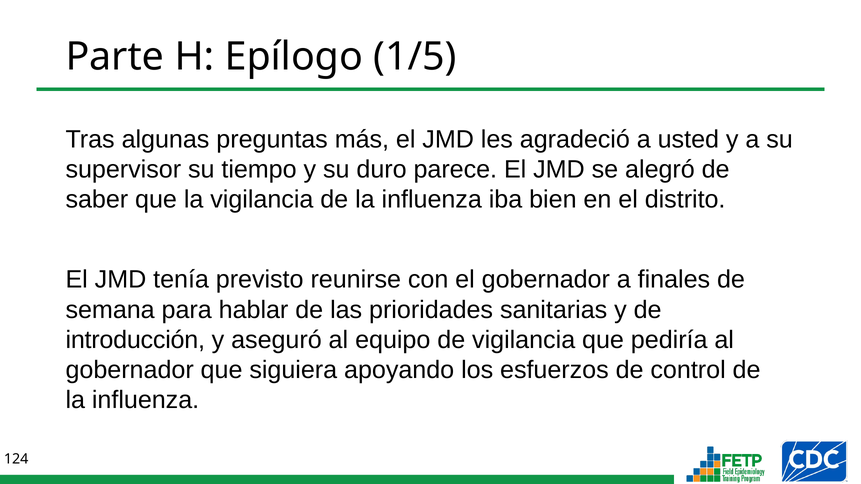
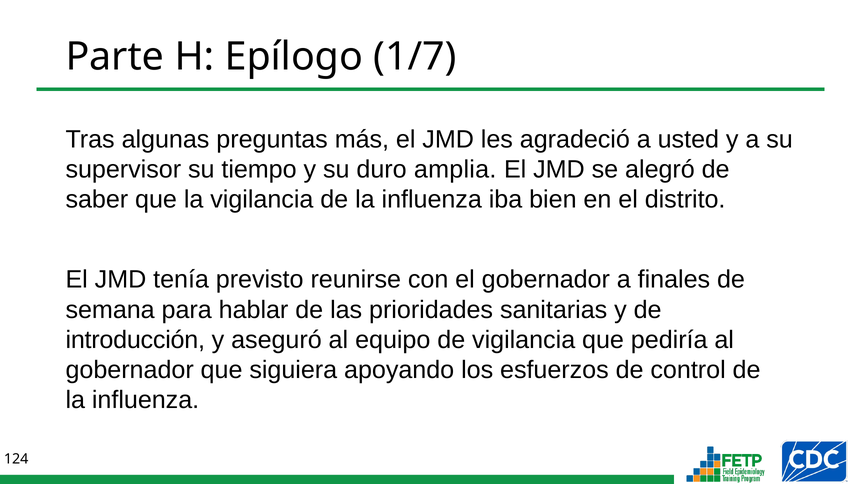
1/5: 1/5 -> 1/7 (415, 57)
parece: parece -> amplia (455, 170)
